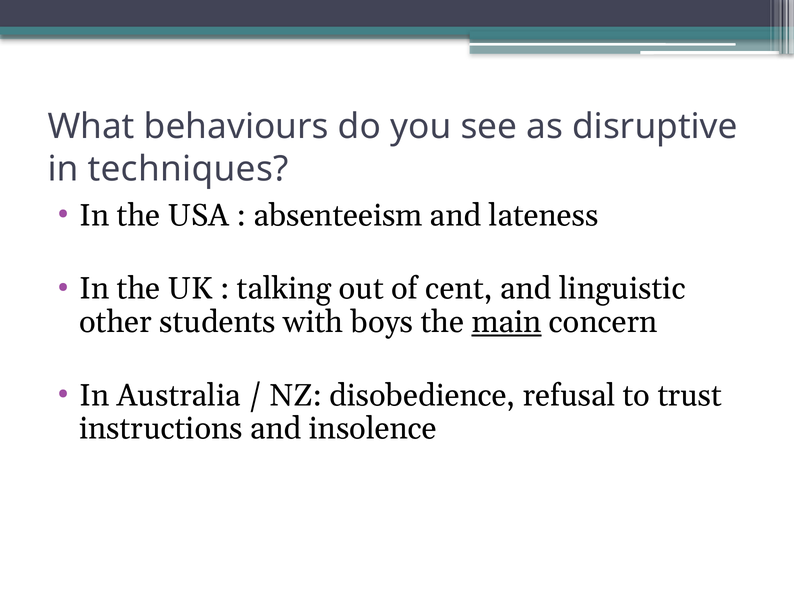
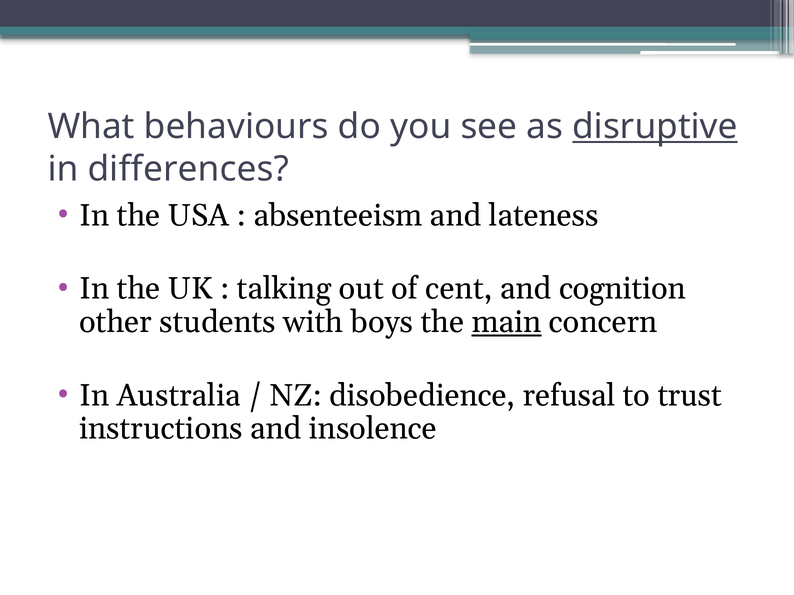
disruptive underline: none -> present (655, 127)
techniques: techniques -> differences (188, 169)
linguistic: linguistic -> cognition (622, 289)
